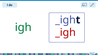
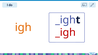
igh colour: green -> orange (23, 27)
